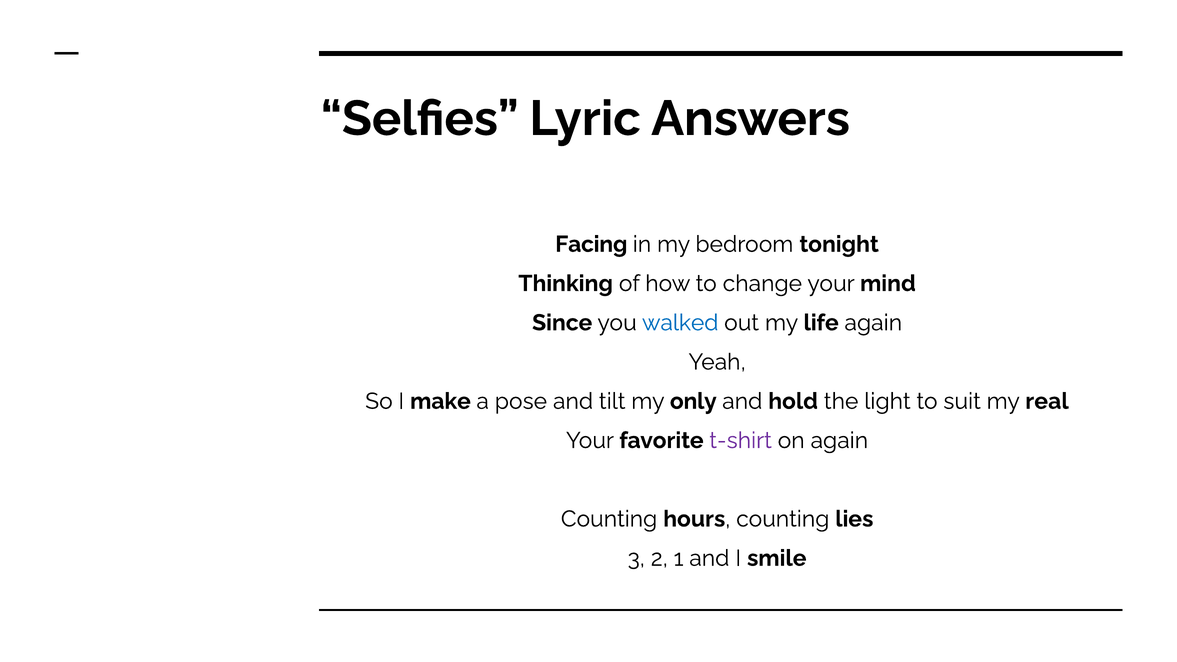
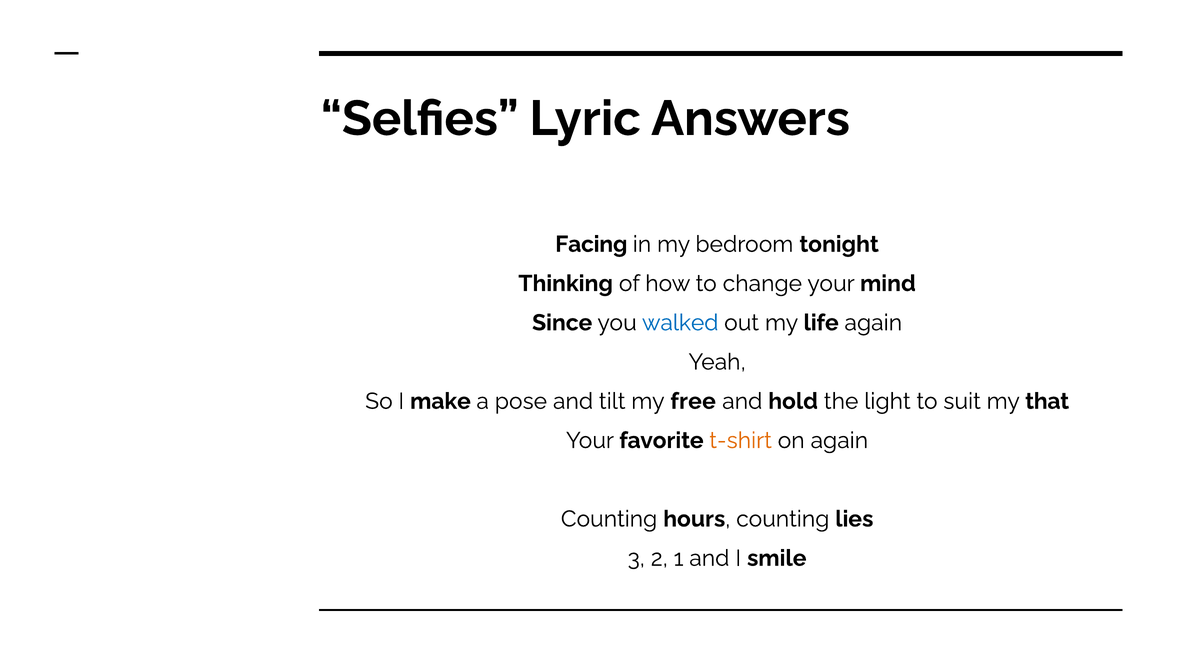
only: only -> free (693, 401)
real: real -> that (1047, 401)
t-shirt colour: purple -> orange (741, 441)
